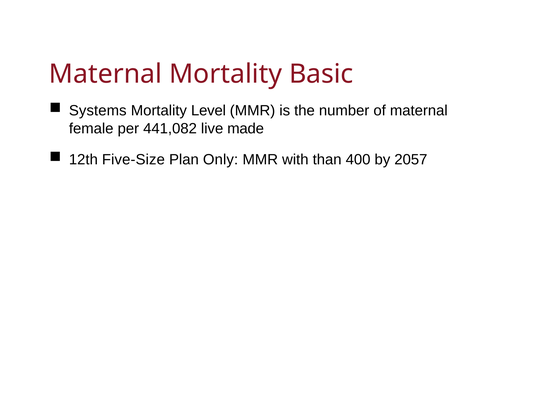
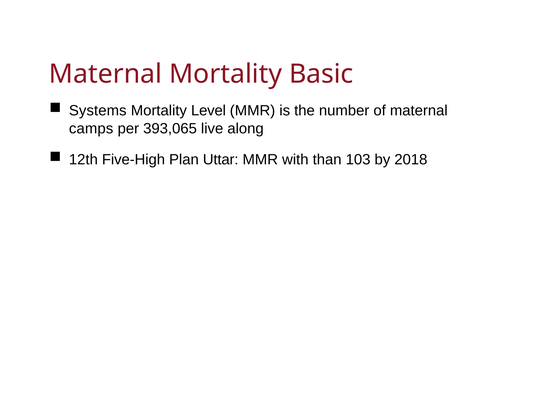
female: female -> camps (91, 128)
441,082: 441,082 -> 393,065 (170, 128)
made: made -> along (246, 128)
Five-Size: Five-Size -> Five-High (133, 159)
Only: Only -> Uttar (221, 159)
400: 400 -> 103 (358, 159)
2057: 2057 -> 2018 (411, 159)
